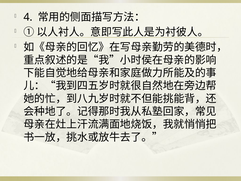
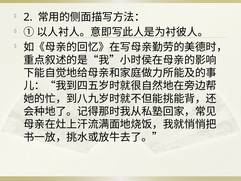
4: 4 -> 2 (28, 17)
